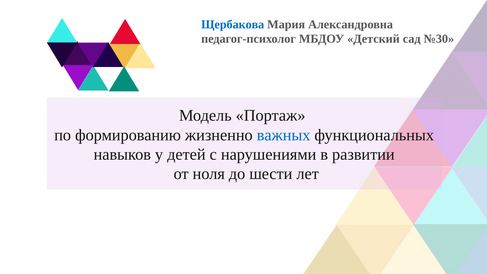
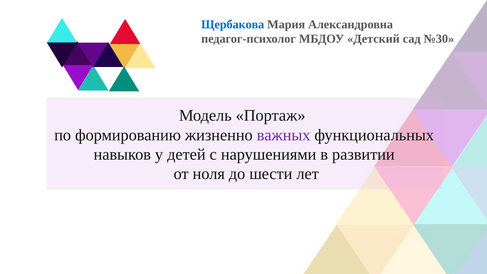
важных colour: blue -> purple (284, 135)
